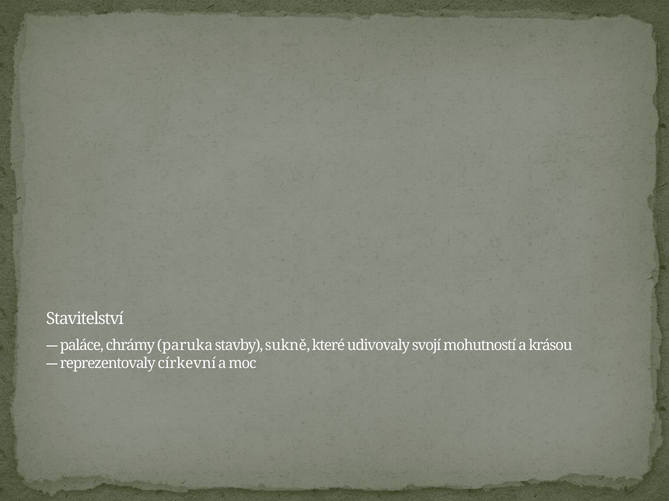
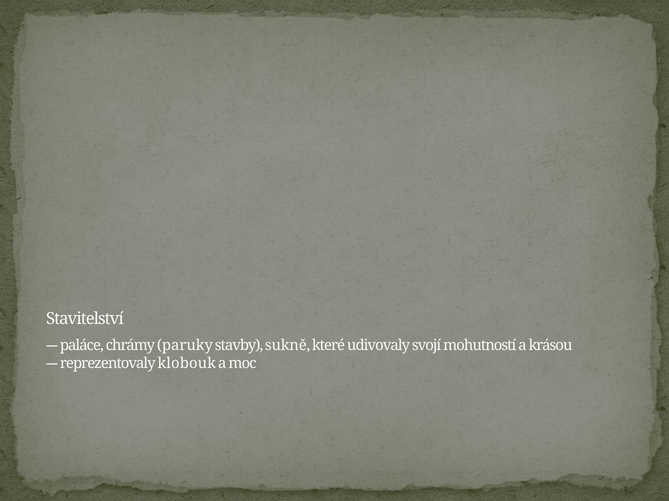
paruka: paruka -> paruky (185, 346)
církevní: církevní -> klobouk (187, 364)
